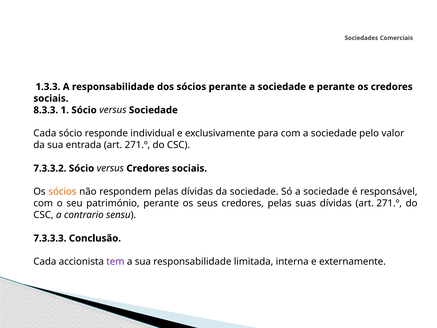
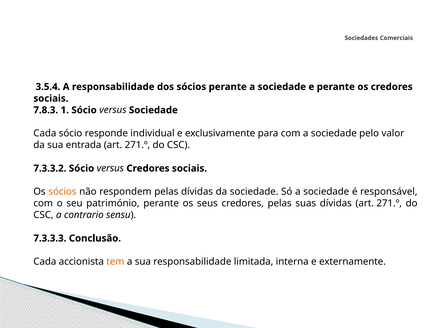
1.3.3: 1.3.3 -> 3.5.4 (48, 87)
8.3.3: 8.3.3 -> 7.8.3 (46, 110)
tem colour: purple -> orange (115, 261)
